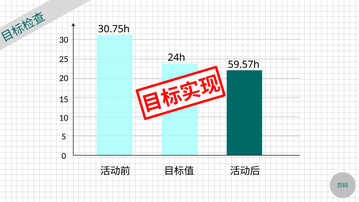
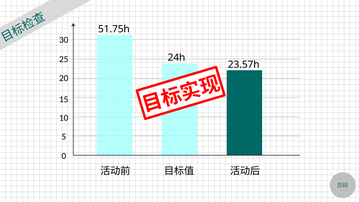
30.75h: 30.75h -> 51.75h (114, 29)
59.57h: 59.57h -> 23.57h (244, 65)
